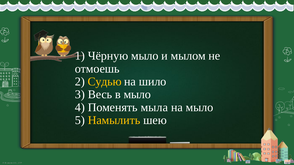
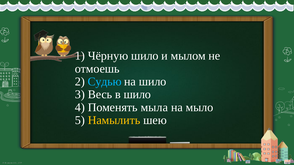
Чёрную мыло: мыло -> шило (145, 56)
Судью colour: yellow -> light blue (105, 82)
в мыло: мыло -> шило (137, 95)
